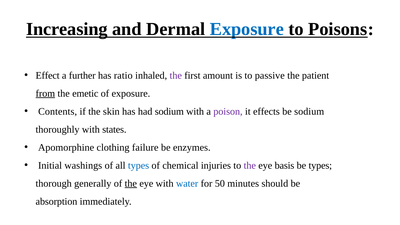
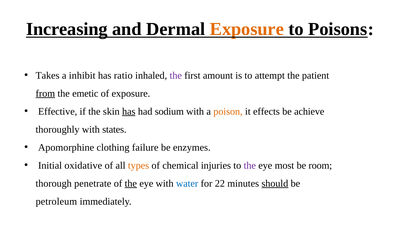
Exposure colour: blue -> orange (247, 29)
Effect: Effect -> Takes (48, 75)
further: further -> inhibit (82, 75)
passive: passive -> attempt (270, 75)
Contents: Contents -> Effective (58, 111)
has underline: none -> present (129, 111)
poison colour: purple -> orange (228, 111)
be sodium: sodium -> achieve (309, 111)
washings: washings -> oxidative (83, 165)
types colour: blue -> orange (139, 165)
basis: basis -> most (284, 165)
be types: types -> room (320, 165)
generally: generally -> penetrate (93, 183)
50: 50 -> 22 (220, 183)
should underline: none -> present (275, 183)
absorption: absorption -> petroleum (56, 201)
